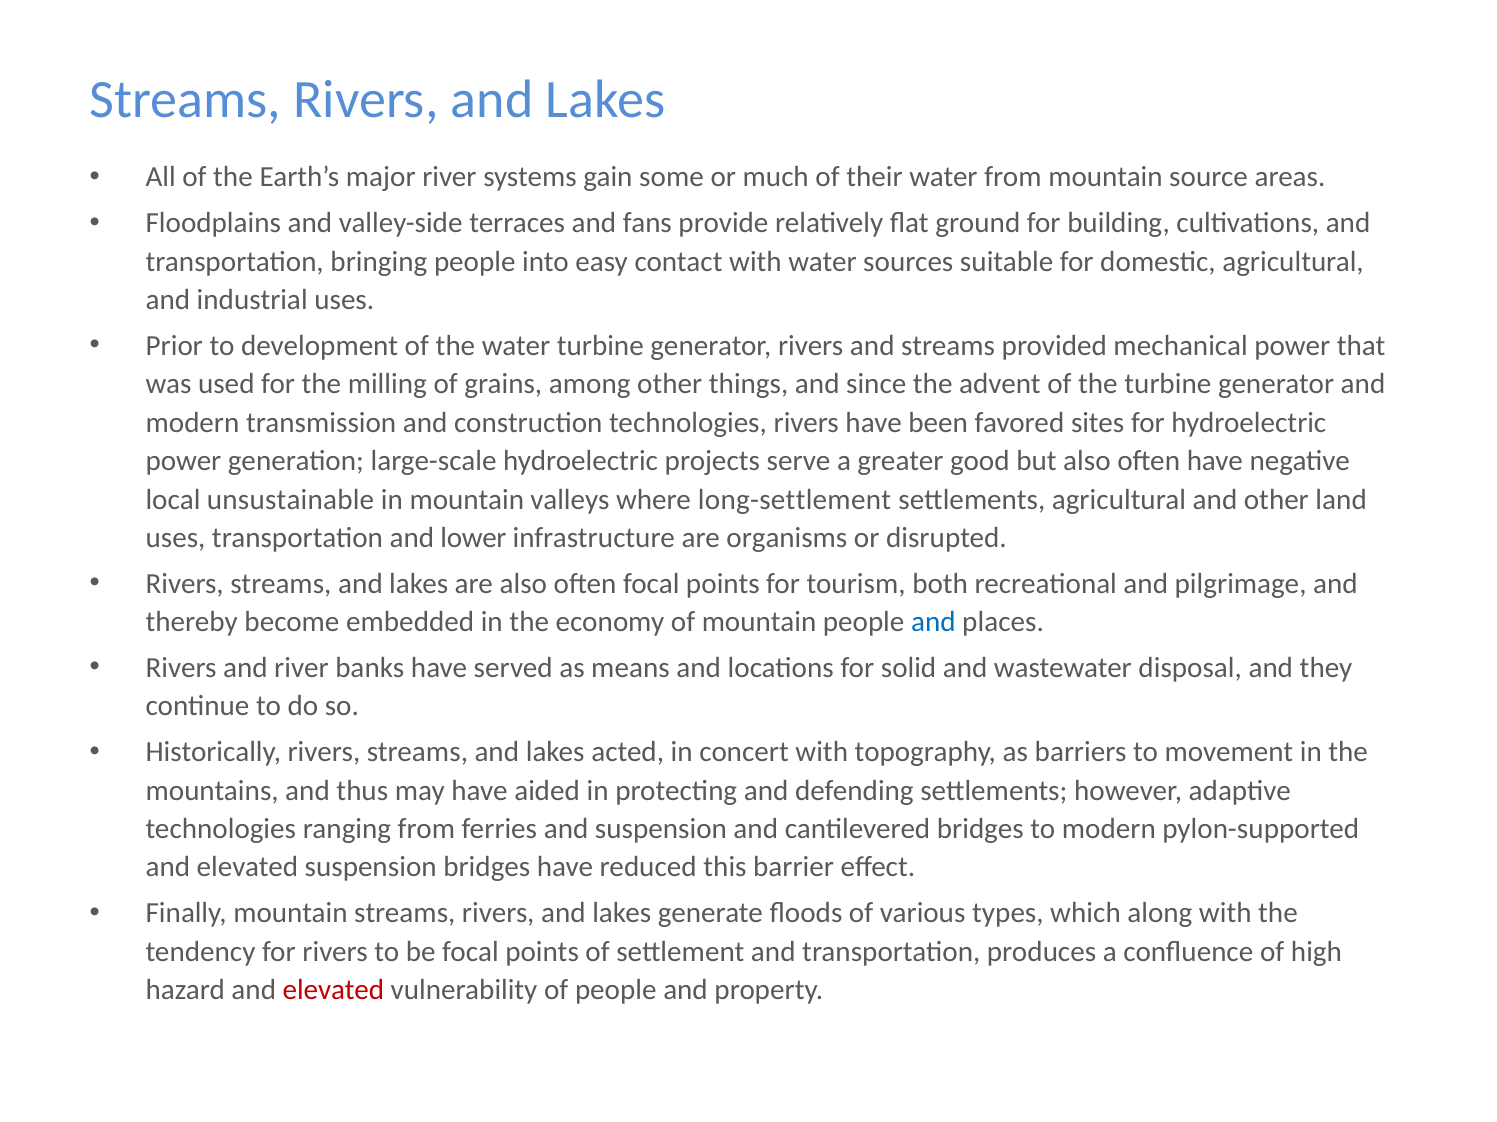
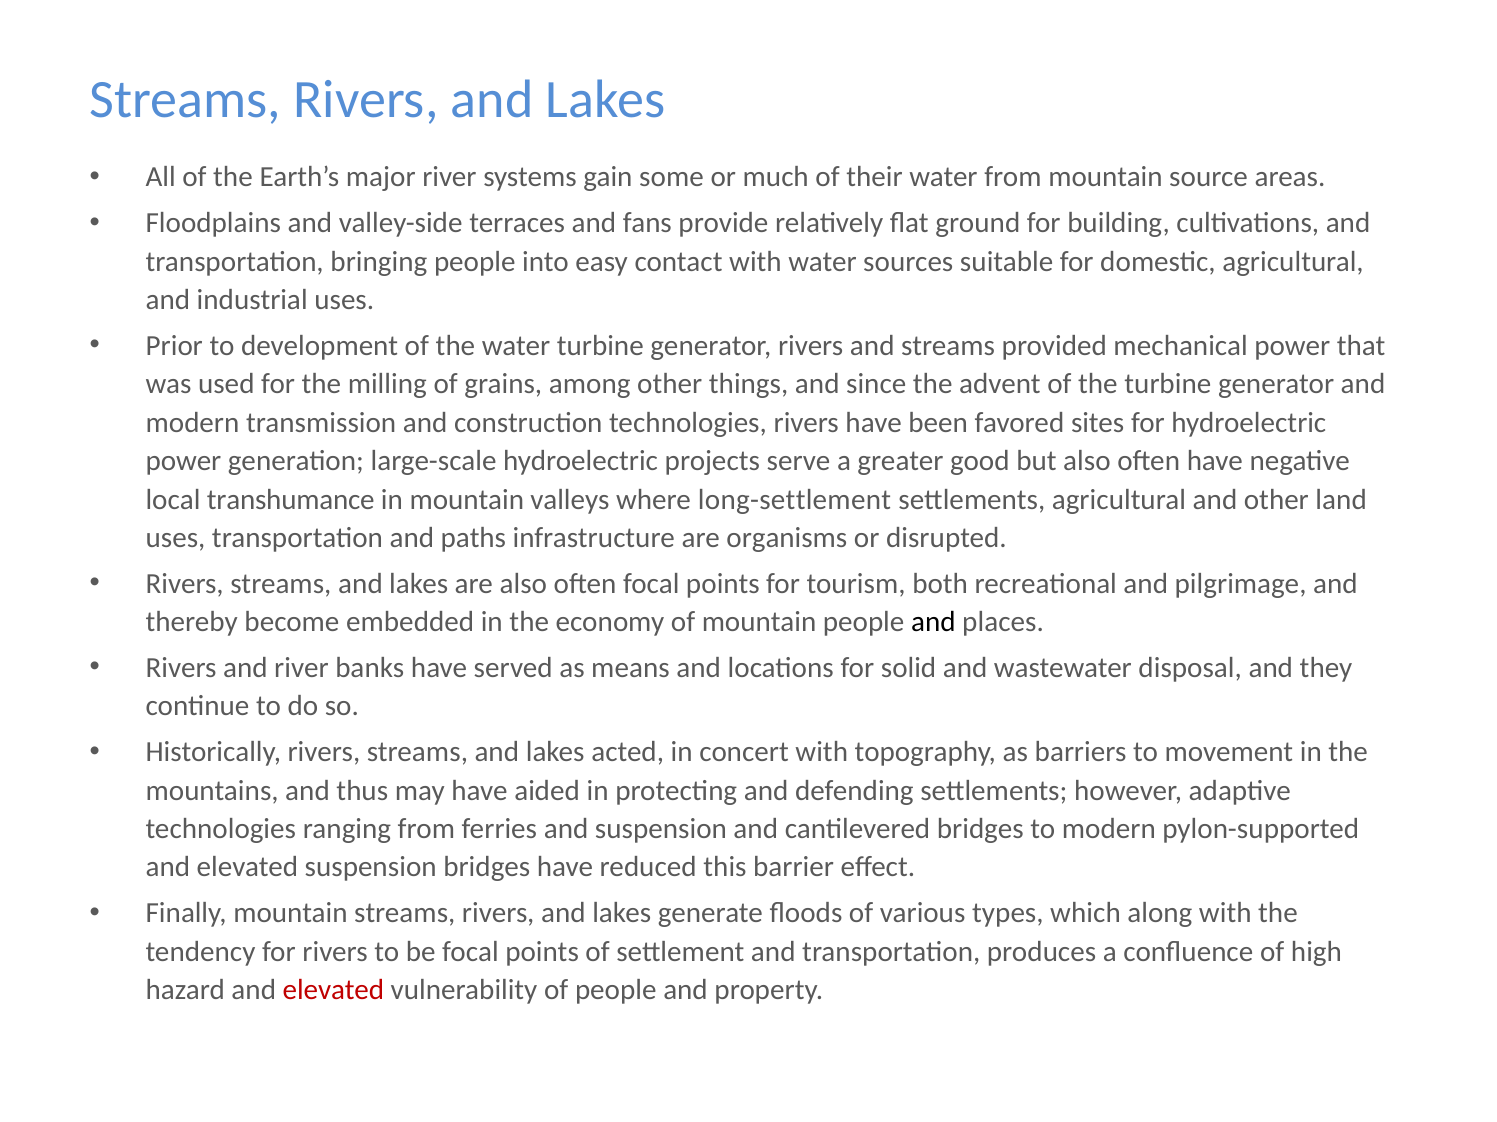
unsustainable: unsustainable -> transhumance (291, 500)
lower: lower -> paths (473, 538)
and colour: blue -> black (933, 622)
